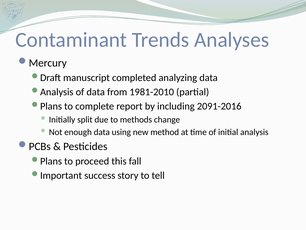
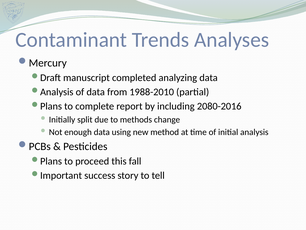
1981-2010: 1981-2010 -> 1988-2010 (152, 92)
2091-2016: 2091-2016 -> 2080-2016 (219, 106)
